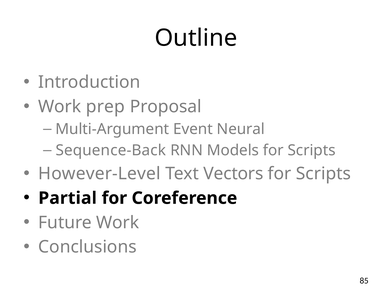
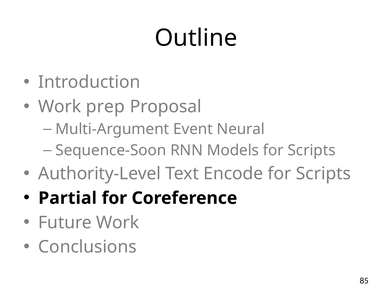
Sequence-Back: Sequence-Back -> Sequence-Soon (111, 150)
However-Level: However-Level -> Authority-Level (100, 174)
Vectors: Vectors -> Encode (233, 174)
